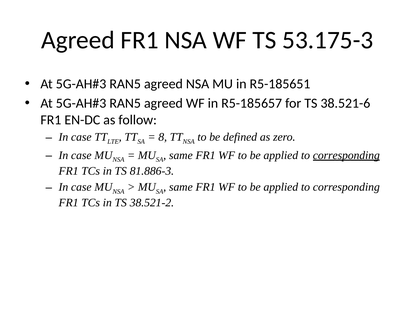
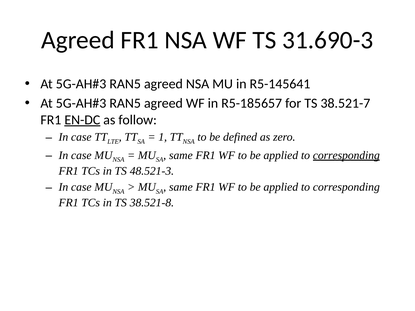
53.175-3: 53.175-3 -> 31.690-3 (328, 40)
R5-185651: R5-185651 -> R5-145641 (280, 84)
38.521-6: 38.521-6 -> 38.521-7 (345, 103)
EN-DC underline: none -> present (82, 120)
8: 8 -> 1 (163, 137)
81.886-3: 81.886-3 -> 48.521-3 (152, 171)
38.521-2: 38.521-2 -> 38.521-8 (152, 203)
